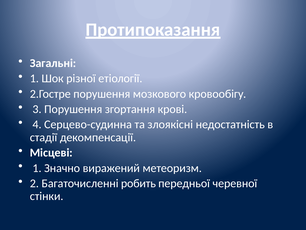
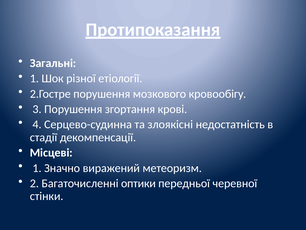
робить: робить -> оптики (138, 183)
